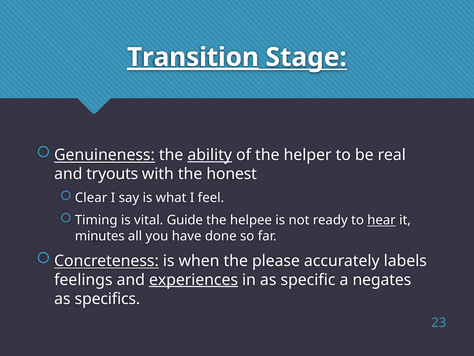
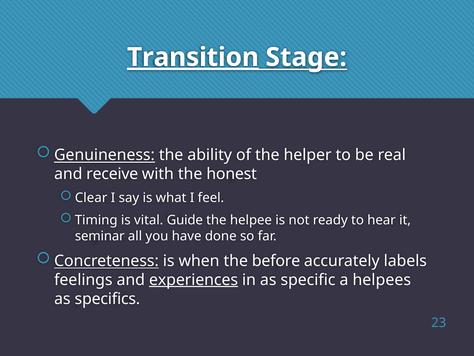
ability underline: present -> none (210, 155)
tryouts: tryouts -> receive (112, 174)
hear underline: present -> none (382, 220)
minutes: minutes -> seminar (100, 236)
please: please -> before (276, 260)
negates: negates -> helpees (382, 279)
